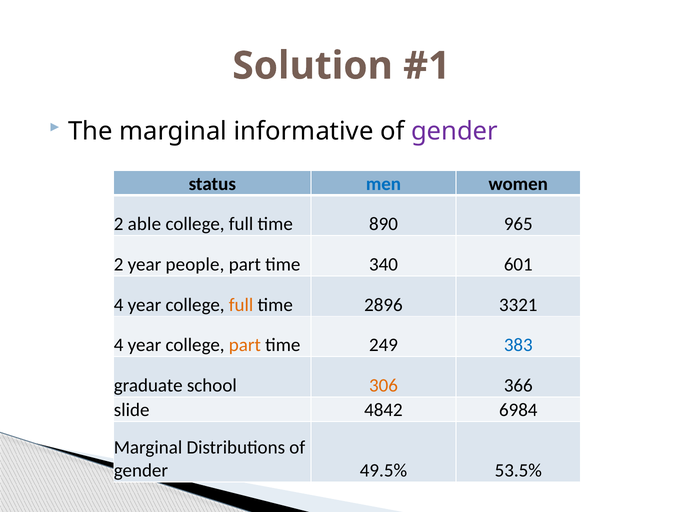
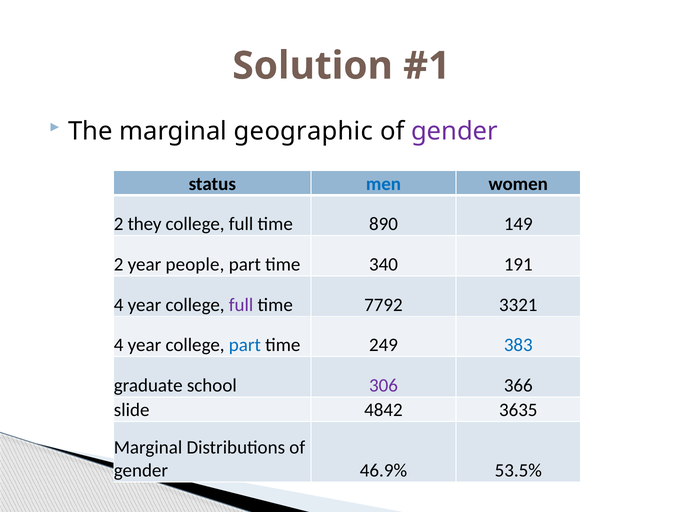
informative: informative -> geographic (304, 131)
able: able -> they (145, 224)
965: 965 -> 149 (518, 224)
601: 601 -> 191 (518, 265)
full colour: orange -> purple (241, 305)
2896: 2896 -> 7792 (383, 305)
part colour: orange -> blue (245, 345)
306 colour: orange -> purple (383, 386)
6984: 6984 -> 3635 (518, 410)
49.5%: 49.5% -> 46.9% (383, 471)
